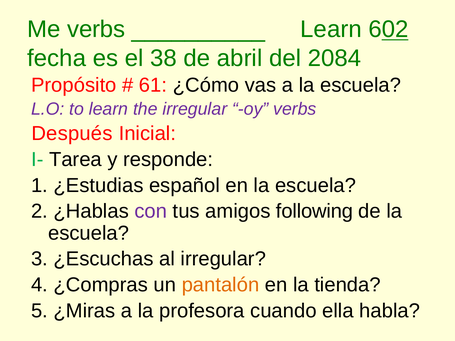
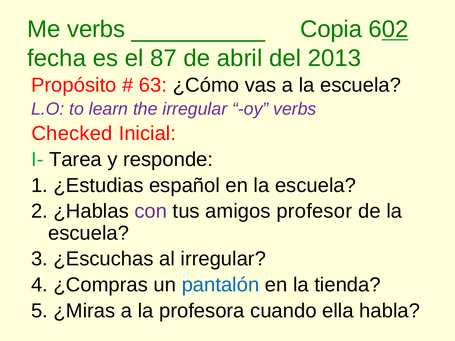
Learn: Learn -> Copia (331, 29)
38: 38 -> 87 (164, 58)
2084: 2084 -> 2013 (334, 58)
61: 61 -> 63 (153, 85)
Después: Después -> Checked (72, 134)
following: following -> profesor (314, 211)
pantalón colour: orange -> blue (220, 285)
